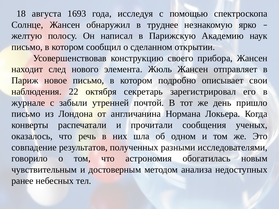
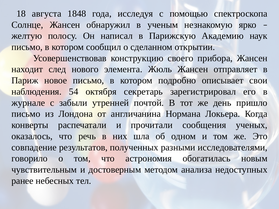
1693: 1693 -> 1848 (77, 14)
труднее: труднее -> ученым (163, 25)
22: 22 -> 54 (74, 92)
